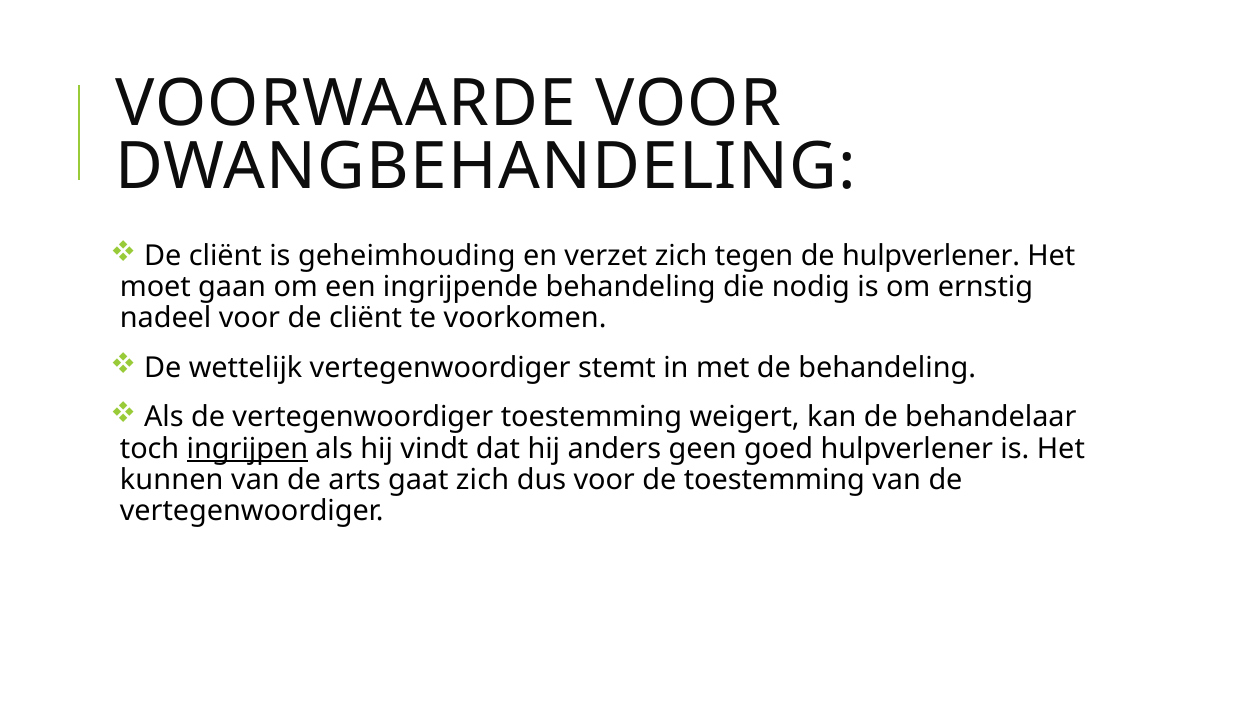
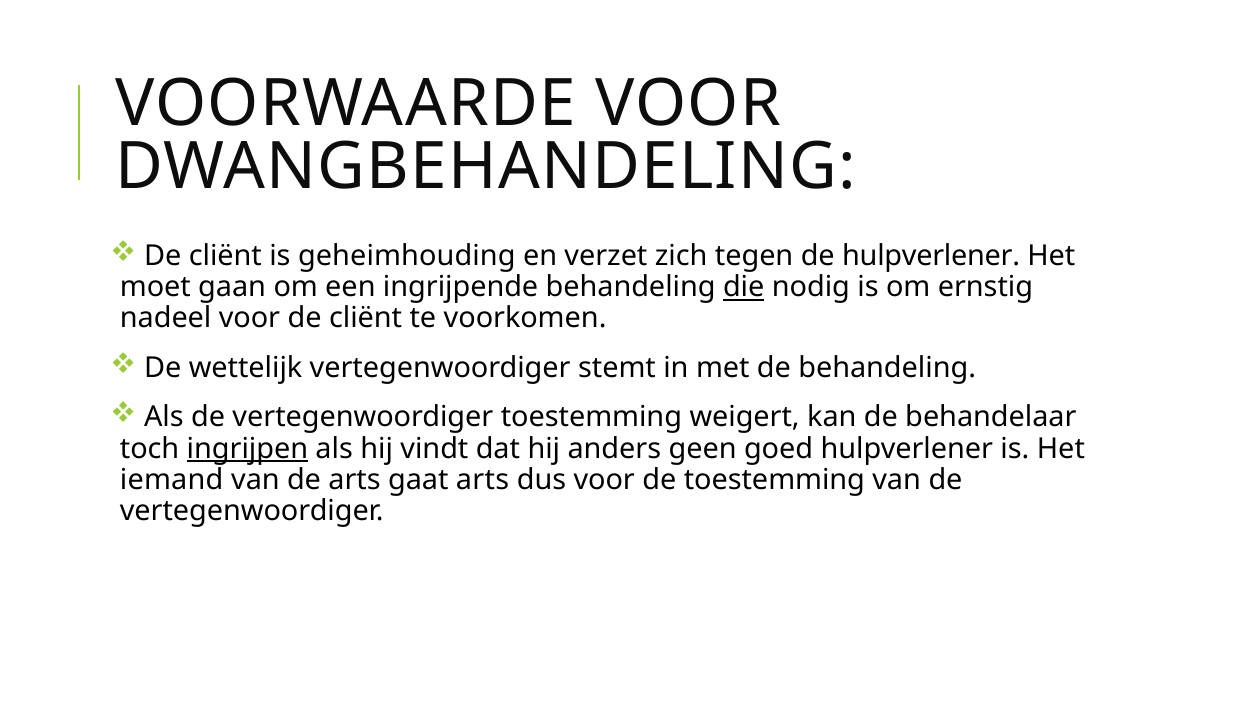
die underline: none -> present (744, 287)
kunnen: kunnen -> iemand (172, 480)
gaat zich: zich -> arts (483, 480)
